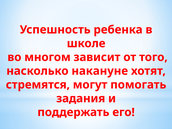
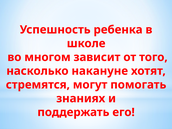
задания: задания -> знаниях (81, 98)
